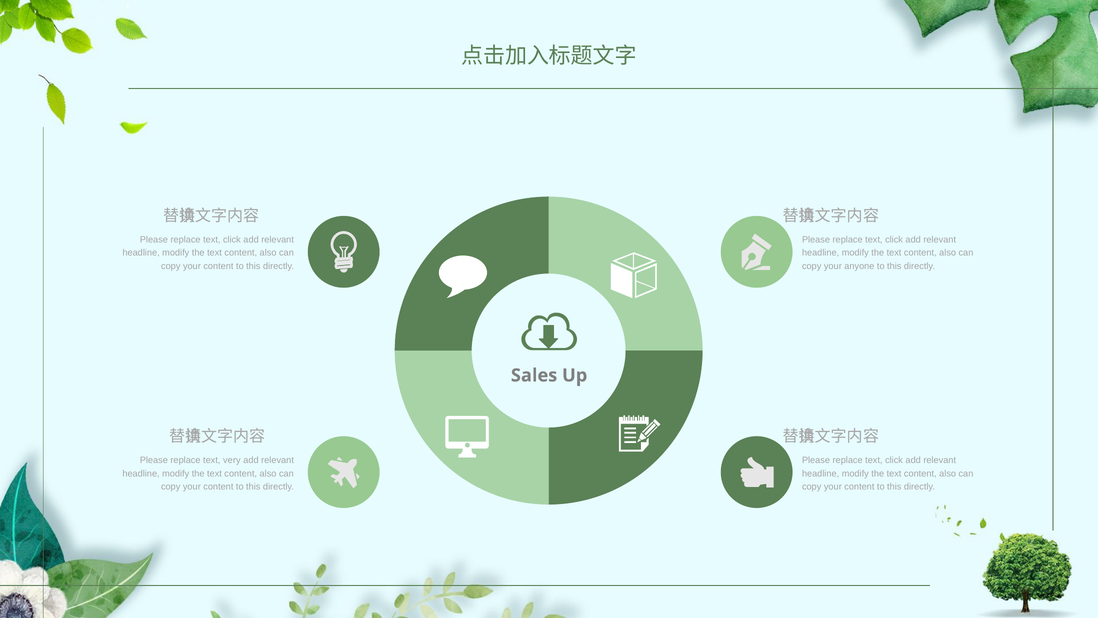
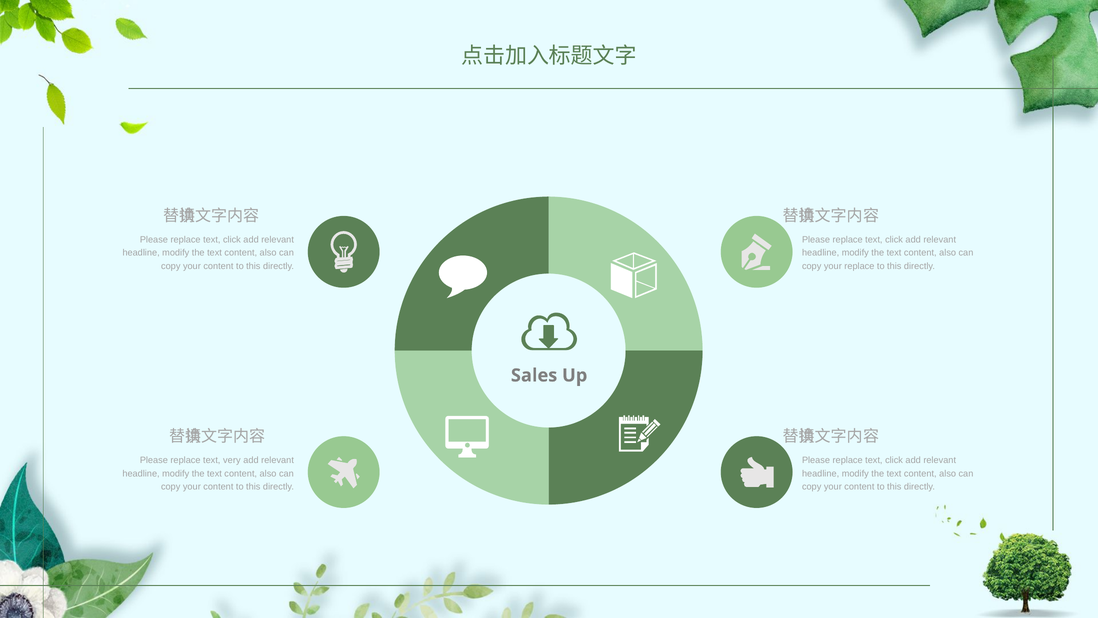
your anyone: anyone -> replace (859, 266)
